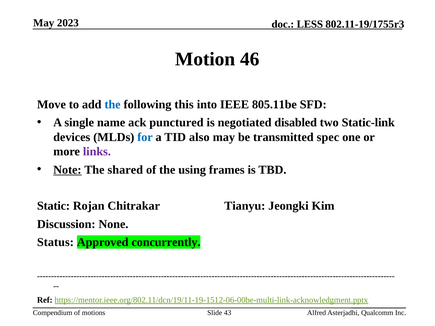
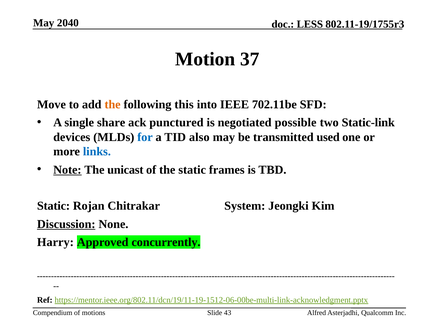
2023: 2023 -> 2040 (68, 23)
46: 46 -> 37 (250, 59)
the colour: blue -> orange (113, 105)
805.11be: 805.11be -> 702.11be (274, 105)
name: name -> share (111, 123)
disabled: disabled -> possible (296, 123)
spec: spec -> used (328, 137)
links colour: purple -> blue (97, 152)
shared: shared -> unicast (125, 170)
the using: using -> static (192, 170)
Tianyu: Tianyu -> System (245, 206)
Discussion underline: none -> present (66, 224)
Status: Status -> Harry (55, 242)
